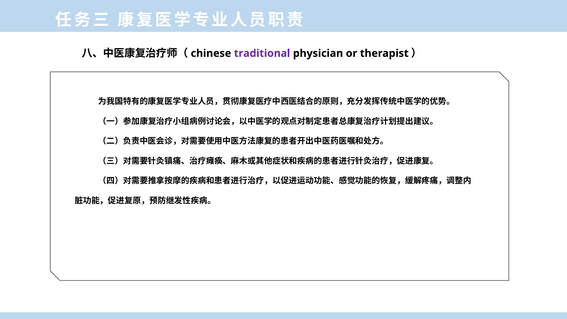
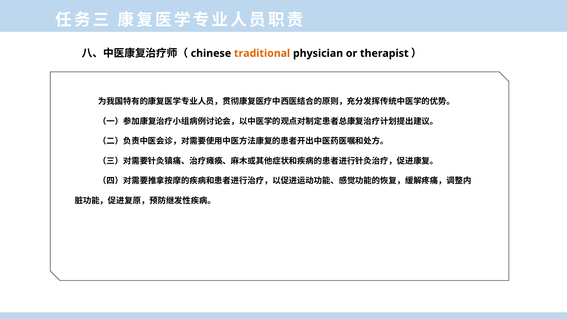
traditional colour: purple -> orange (262, 53)
